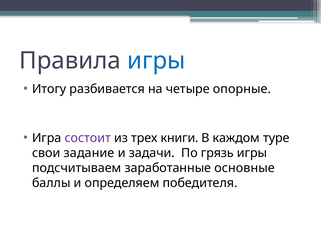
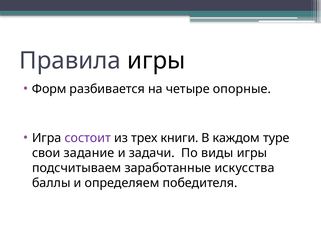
игры colour: blue -> black (156, 61)
Итогу: Итогу -> Форм (49, 89)
грязь: грязь -> виды (217, 153)
основные: основные -> искусства (245, 168)
